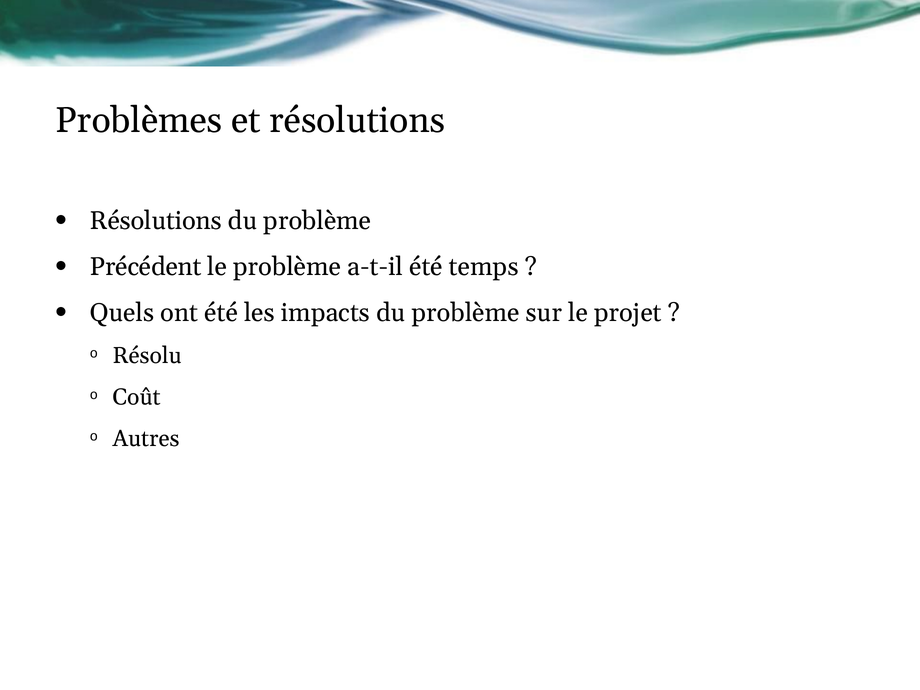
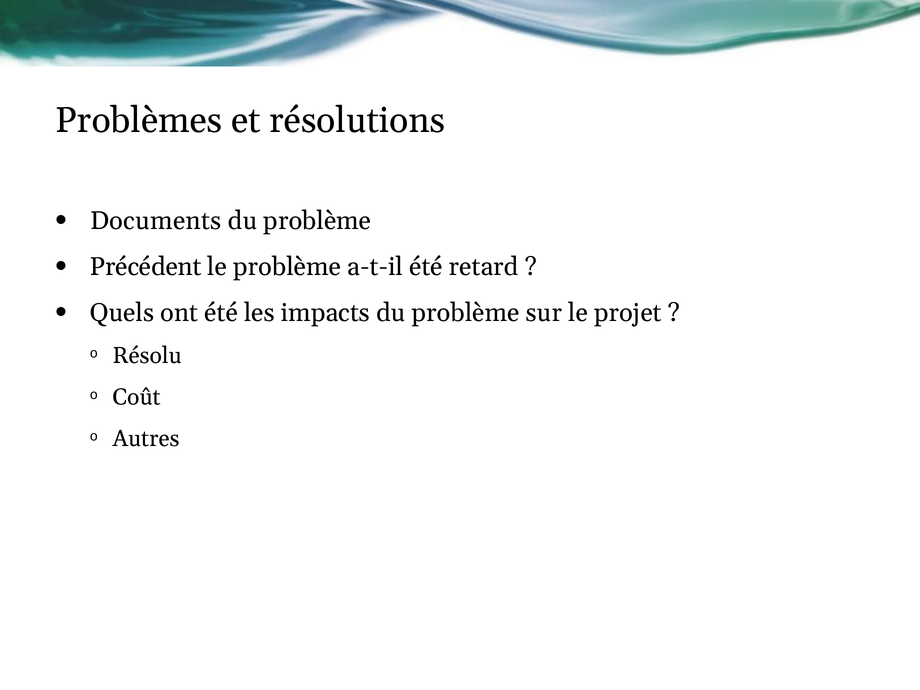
Résolutions: Résolutions -> Documents (156, 221)
temps: temps -> retard (484, 267)
